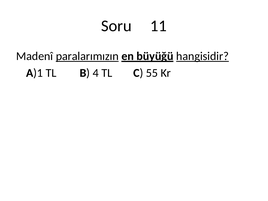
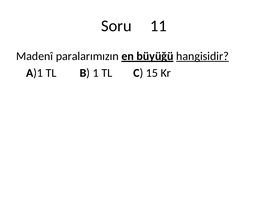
paralarımızın underline: present -> none (87, 56)
4: 4 -> 1 (96, 73)
55: 55 -> 15 (152, 73)
